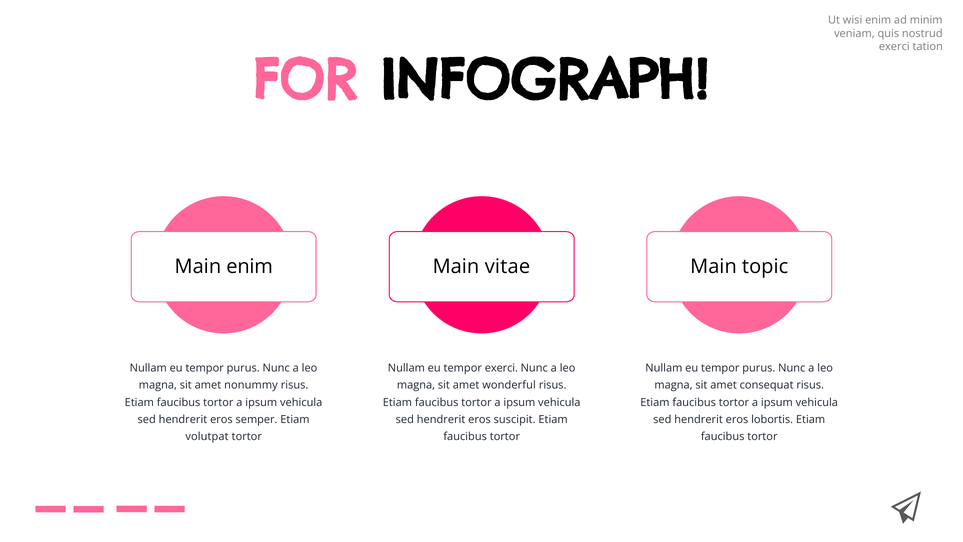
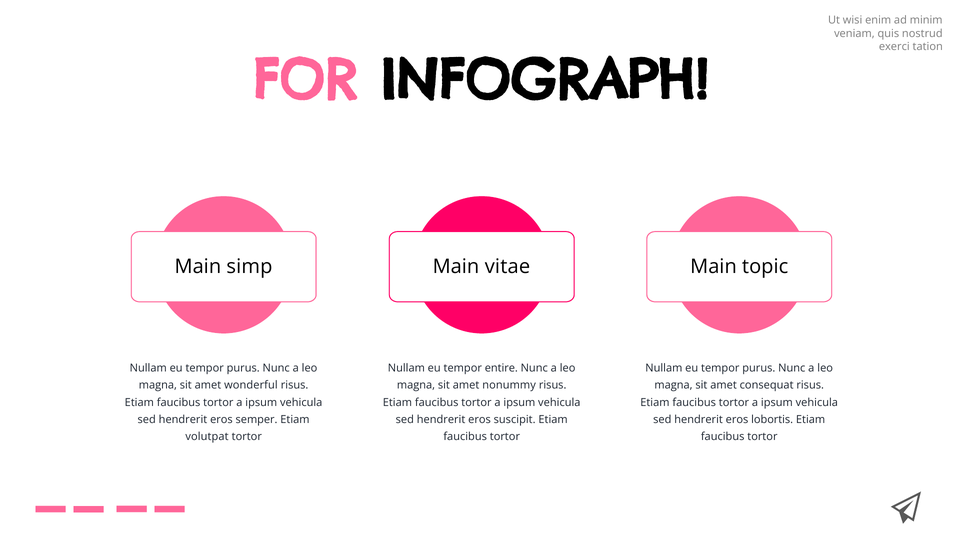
Main enim: enim -> simp (249, 266)
tempor exerci: exerci -> entire (501, 368)
nonummy: nonummy -> wonderful (251, 385)
wonderful: wonderful -> nonummy (509, 385)
